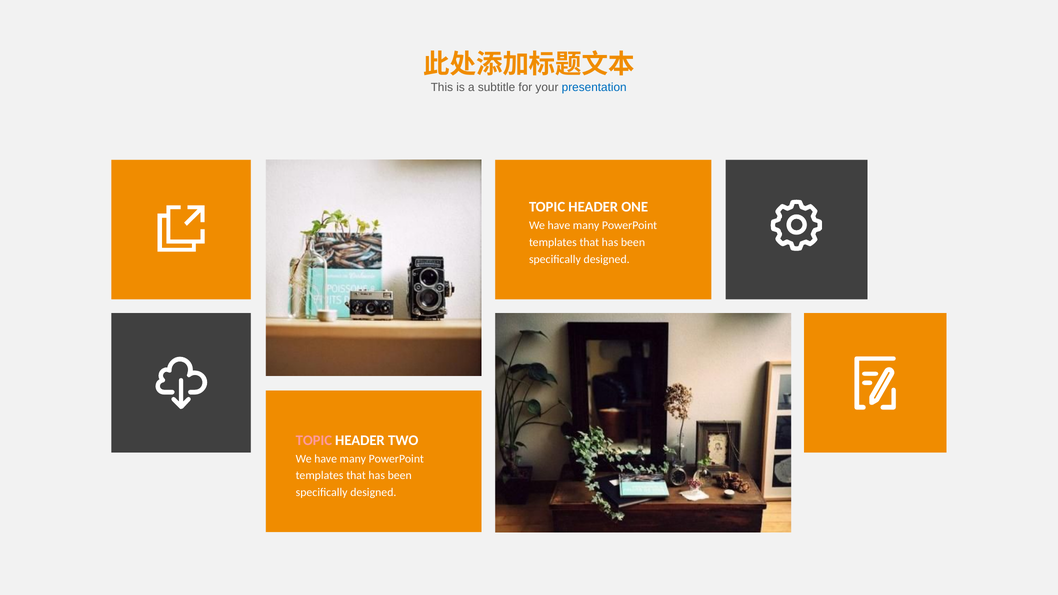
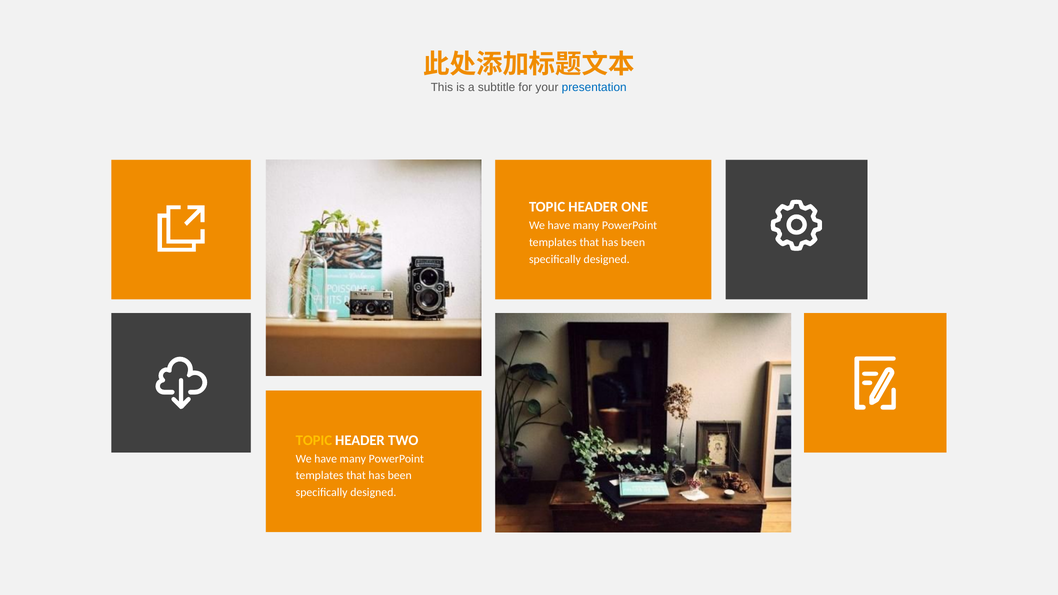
TOPIC colour: pink -> yellow (314, 440)
